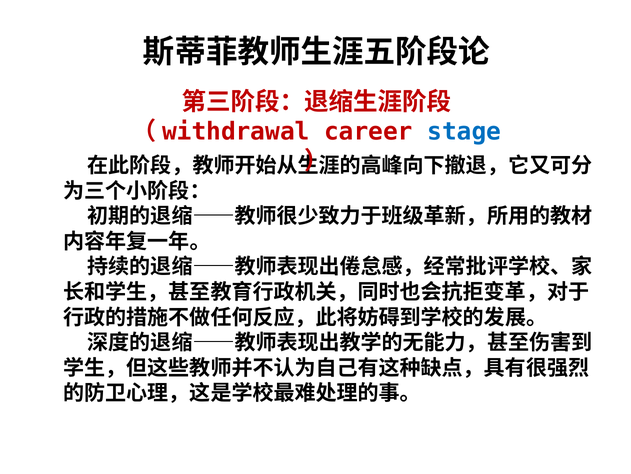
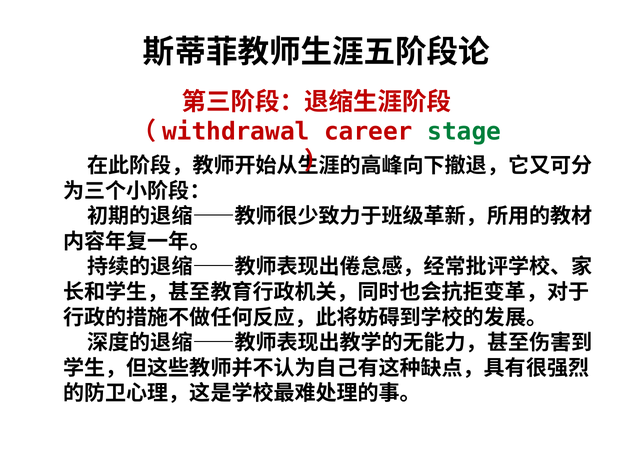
stage colour: blue -> green (464, 132)
